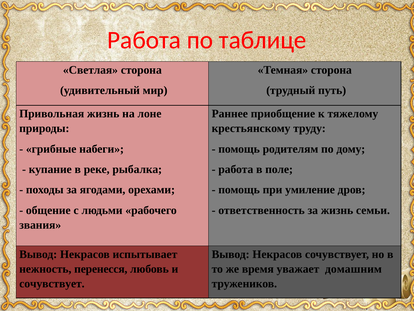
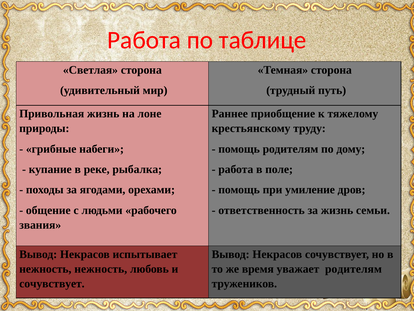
нежность перенесся: перенесся -> нежность (101, 268)
уважает домашним: домашним -> родителям (353, 268)
